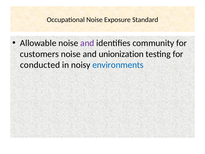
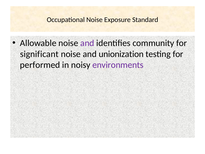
customers: customers -> significant (39, 54)
conducted: conducted -> performed (40, 65)
environments colour: blue -> purple (118, 65)
